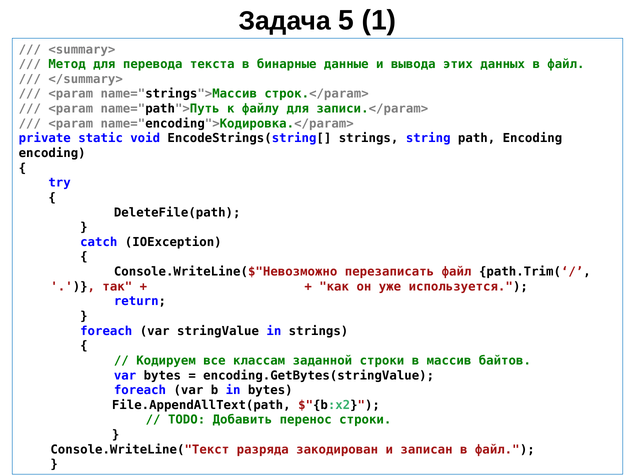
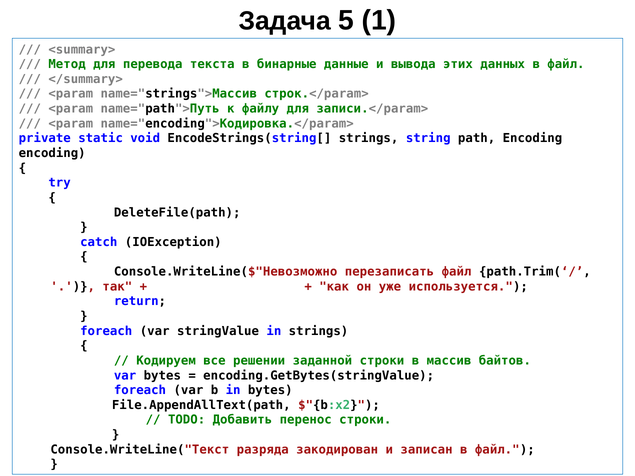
классам: классам -> решении (259, 361)
